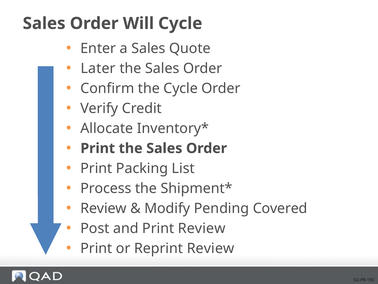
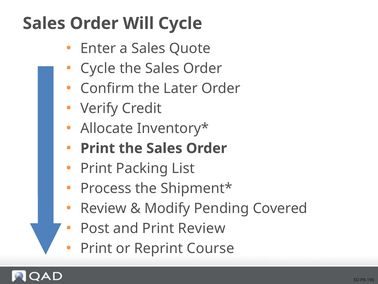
Later: Later -> Cycle (98, 68)
the Cycle: Cycle -> Later (181, 88)
Reprint Review: Review -> Course (211, 248)
